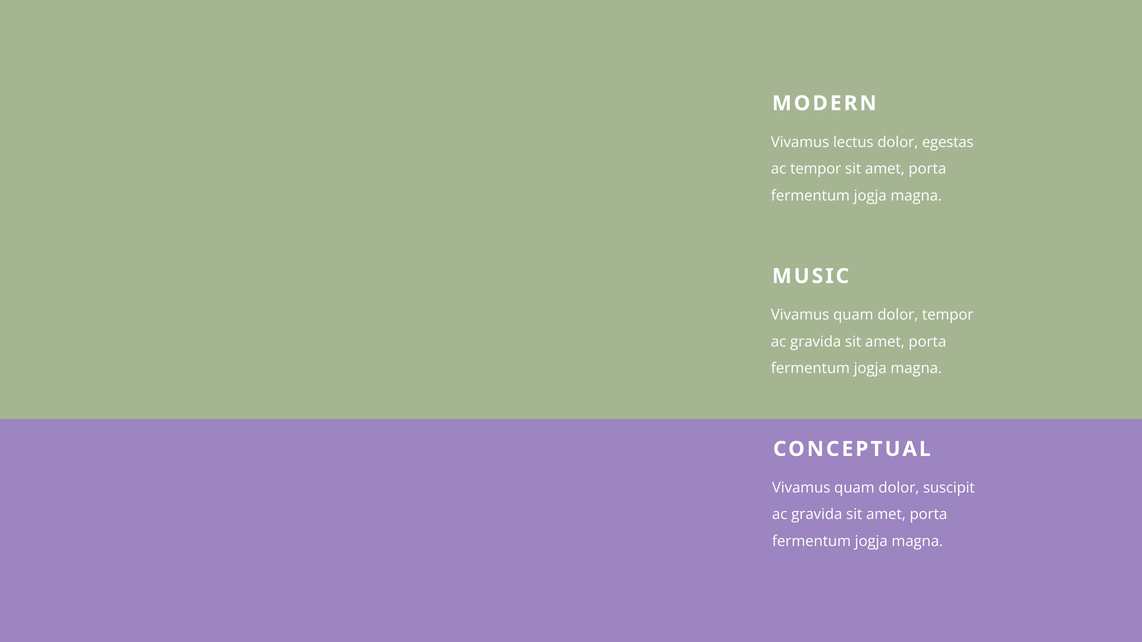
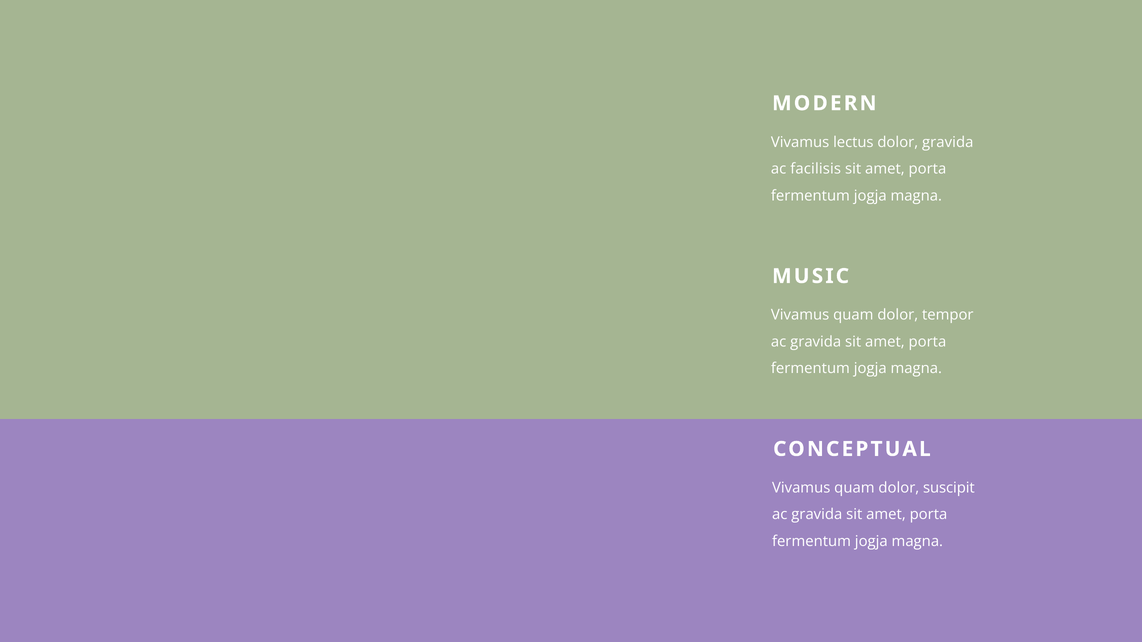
dolor egestas: egestas -> gravida (948, 142)
ac tempor: tempor -> facilisis (816, 169)
